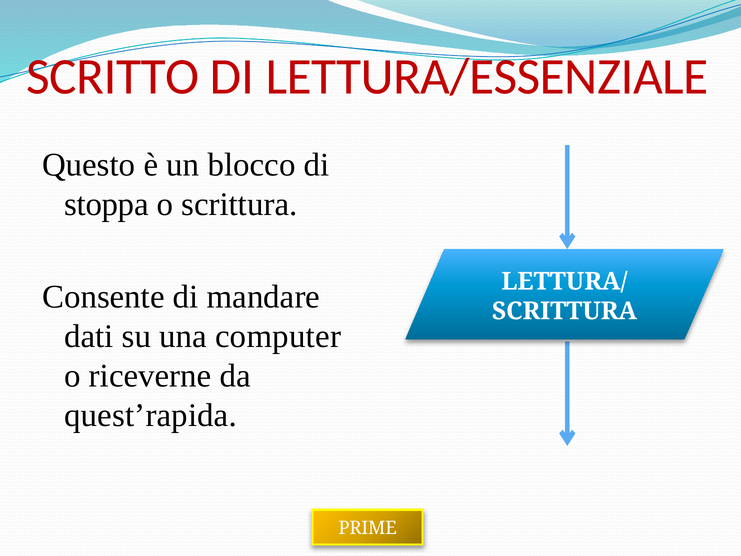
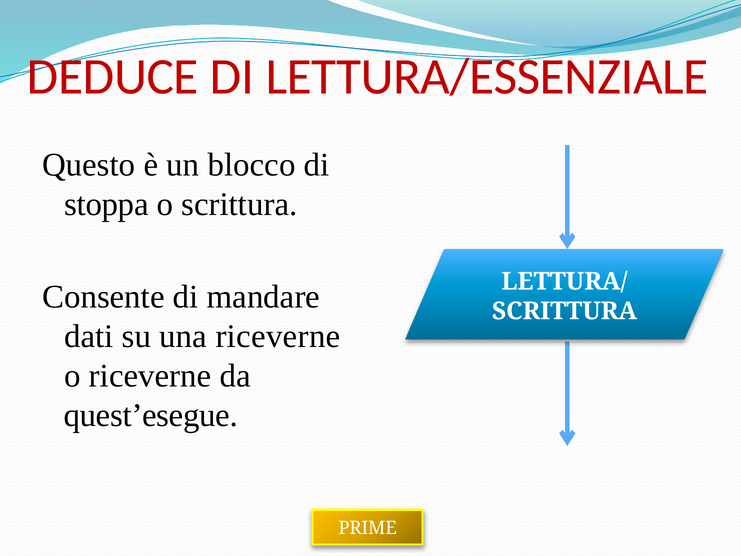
SCRITTO: SCRITTO -> DEDUCE (113, 77)
una computer: computer -> riceverne (278, 336)
quest’rapida: quest’rapida -> quest’esegue (151, 415)
